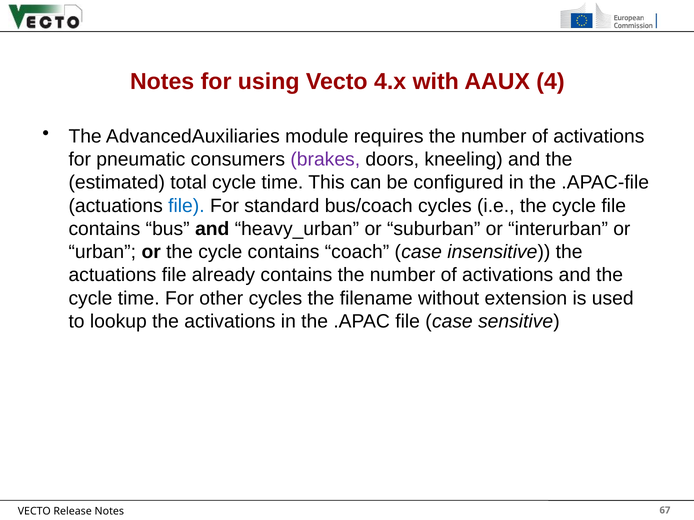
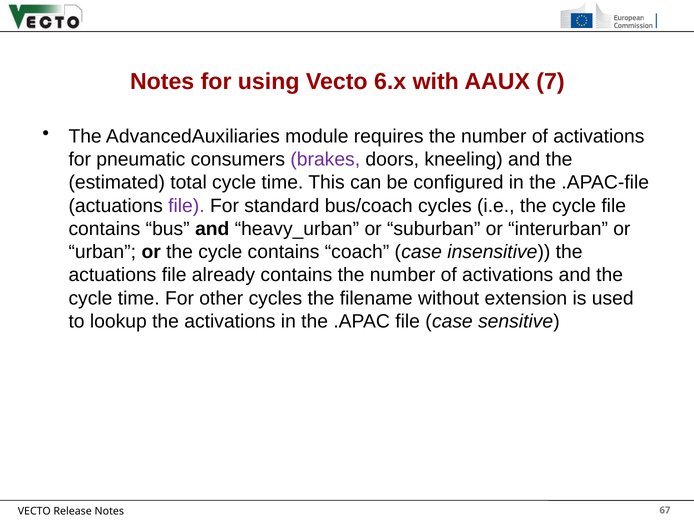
4.x: 4.x -> 6.x (390, 82)
4: 4 -> 7 (551, 82)
file colour: blue -> purple (186, 206)
